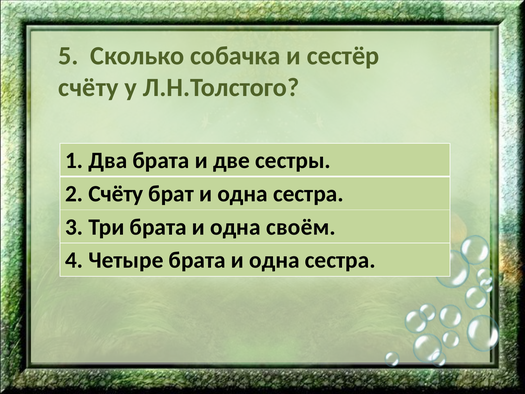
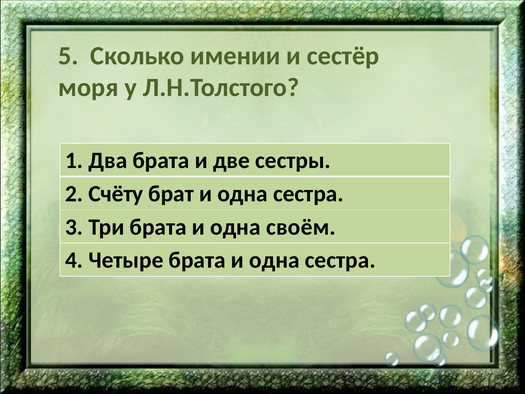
собачка: собачка -> имении (235, 56)
счёту: счёту -> моря (88, 87)
